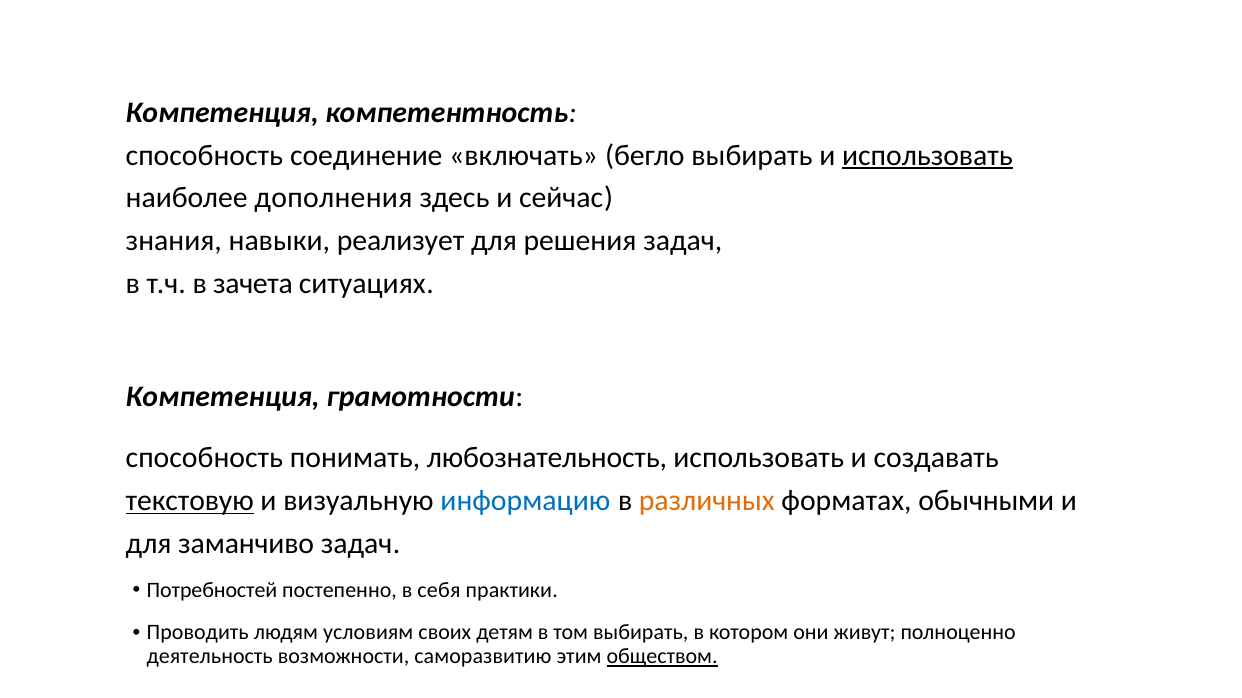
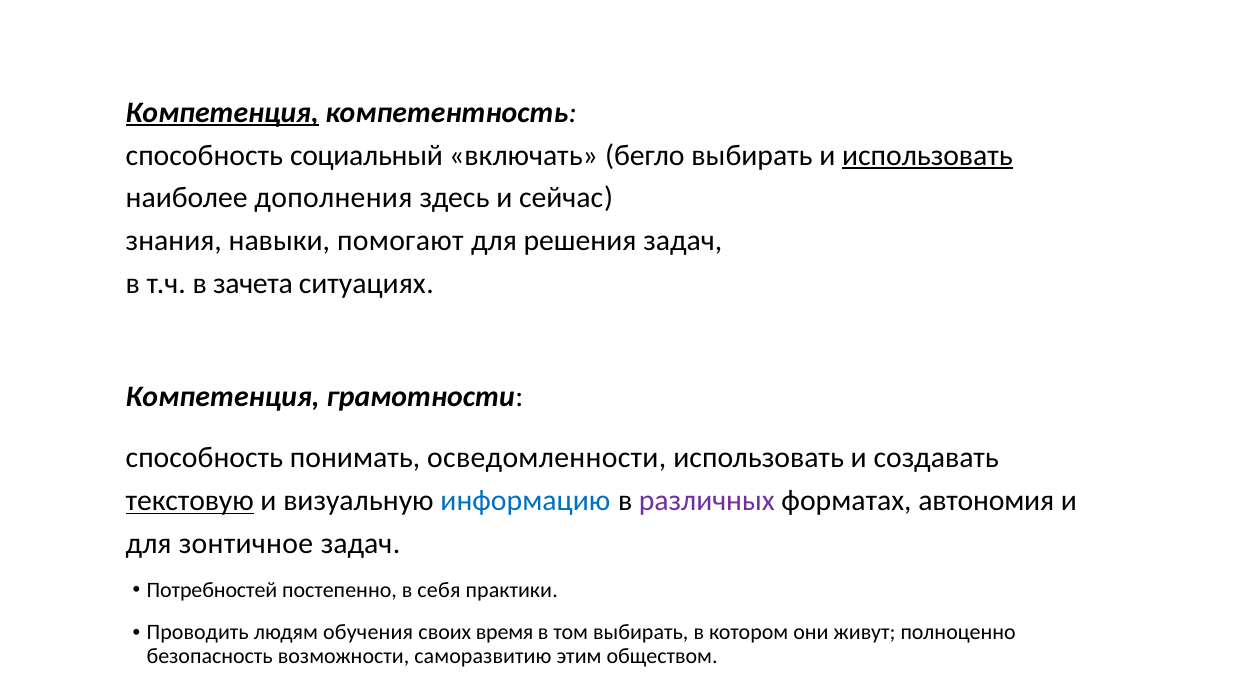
Компетенция underline: none -> present (222, 113)
соединение: соединение -> социальный (366, 155)
реализует: реализует -> помогают (400, 241)
любознательность: любознательность -> осведомленности (547, 458)
различных colour: orange -> purple (707, 501)
обычными: обычными -> автономия (986, 501)
заманчиво: заманчиво -> зонтичное (246, 544)
условиям: условиям -> обучения (368, 633)
детям: детям -> время (505, 633)
деятельность: деятельность -> безопасность (210, 657)
обществом underline: present -> none (662, 657)
